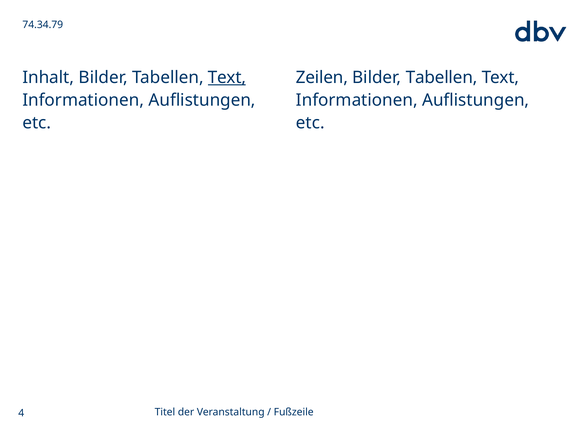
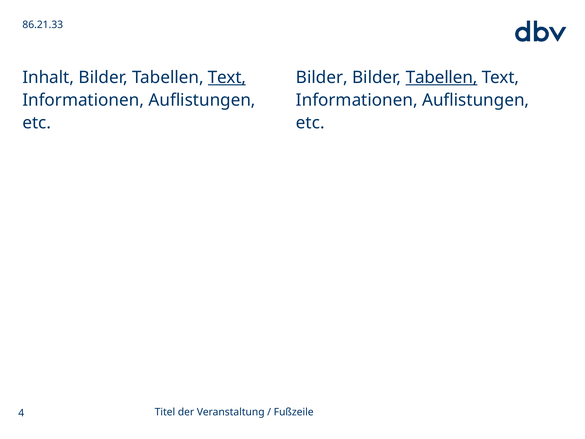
74.34.79: 74.34.79 -> 86.21.33 (43, 25)
Zeilen: Zeilen -> Bilder (322, 77)
Tabellen underline: none -> present (442, 77)
